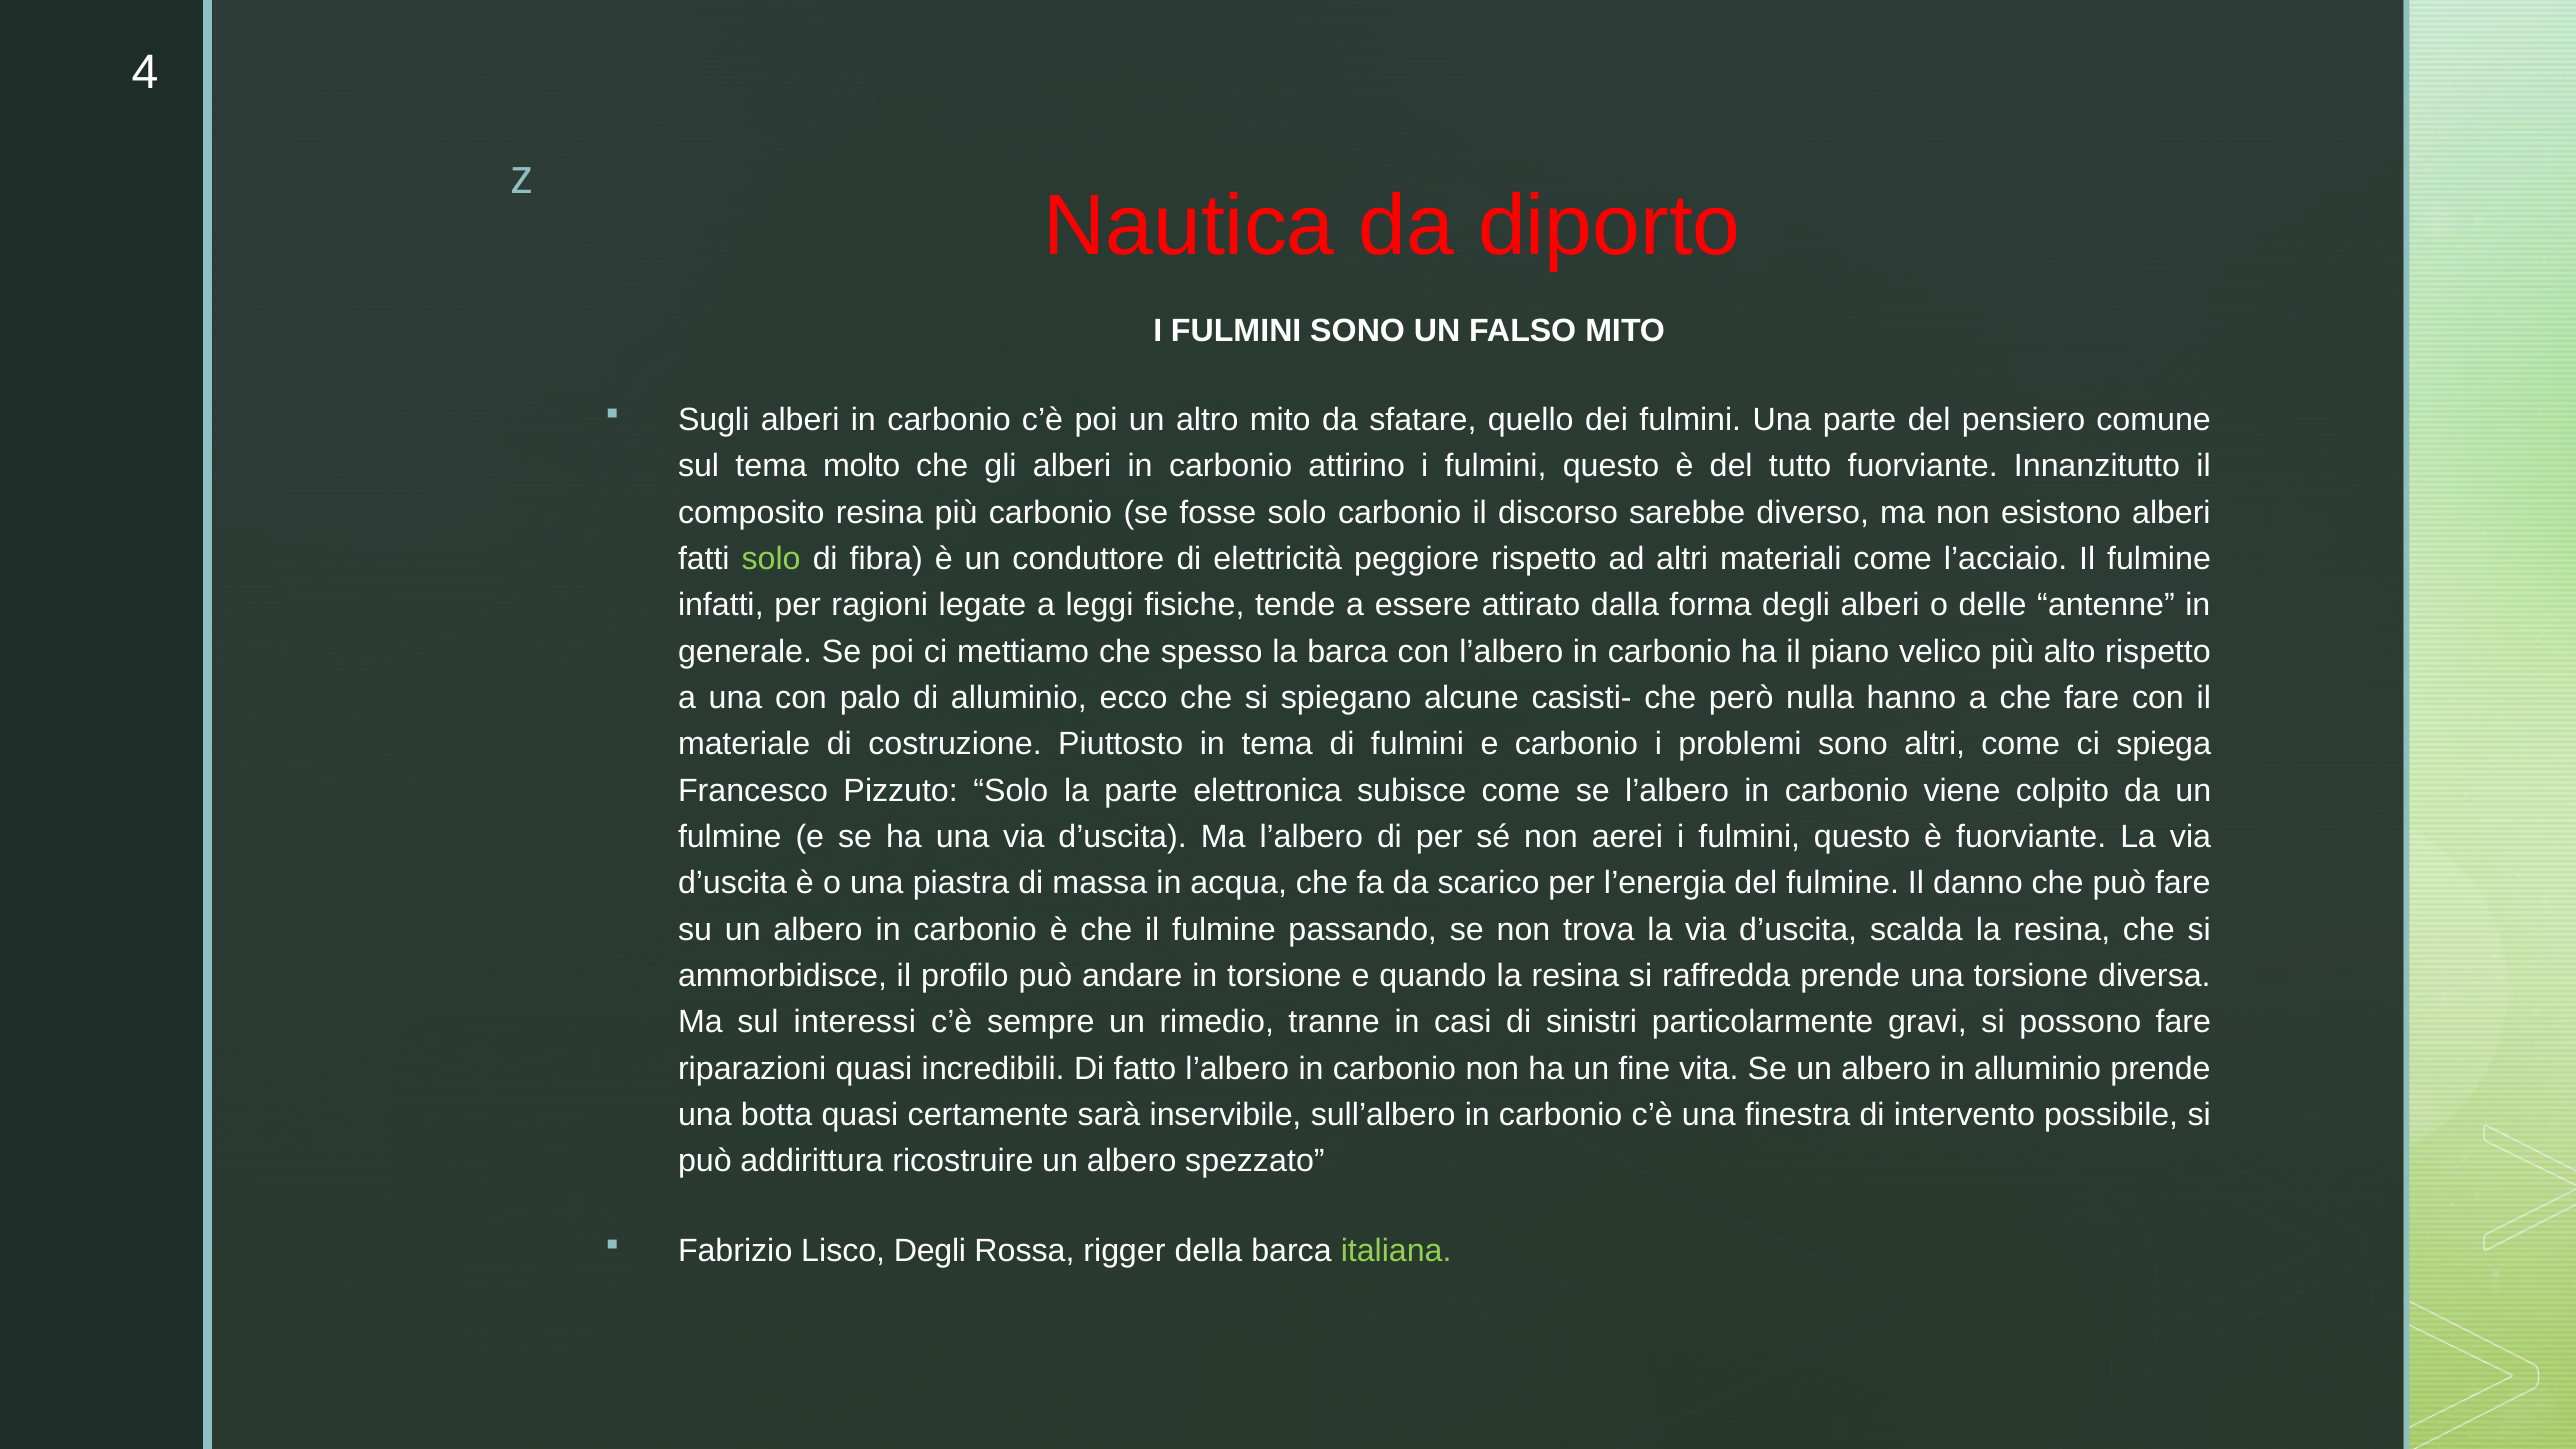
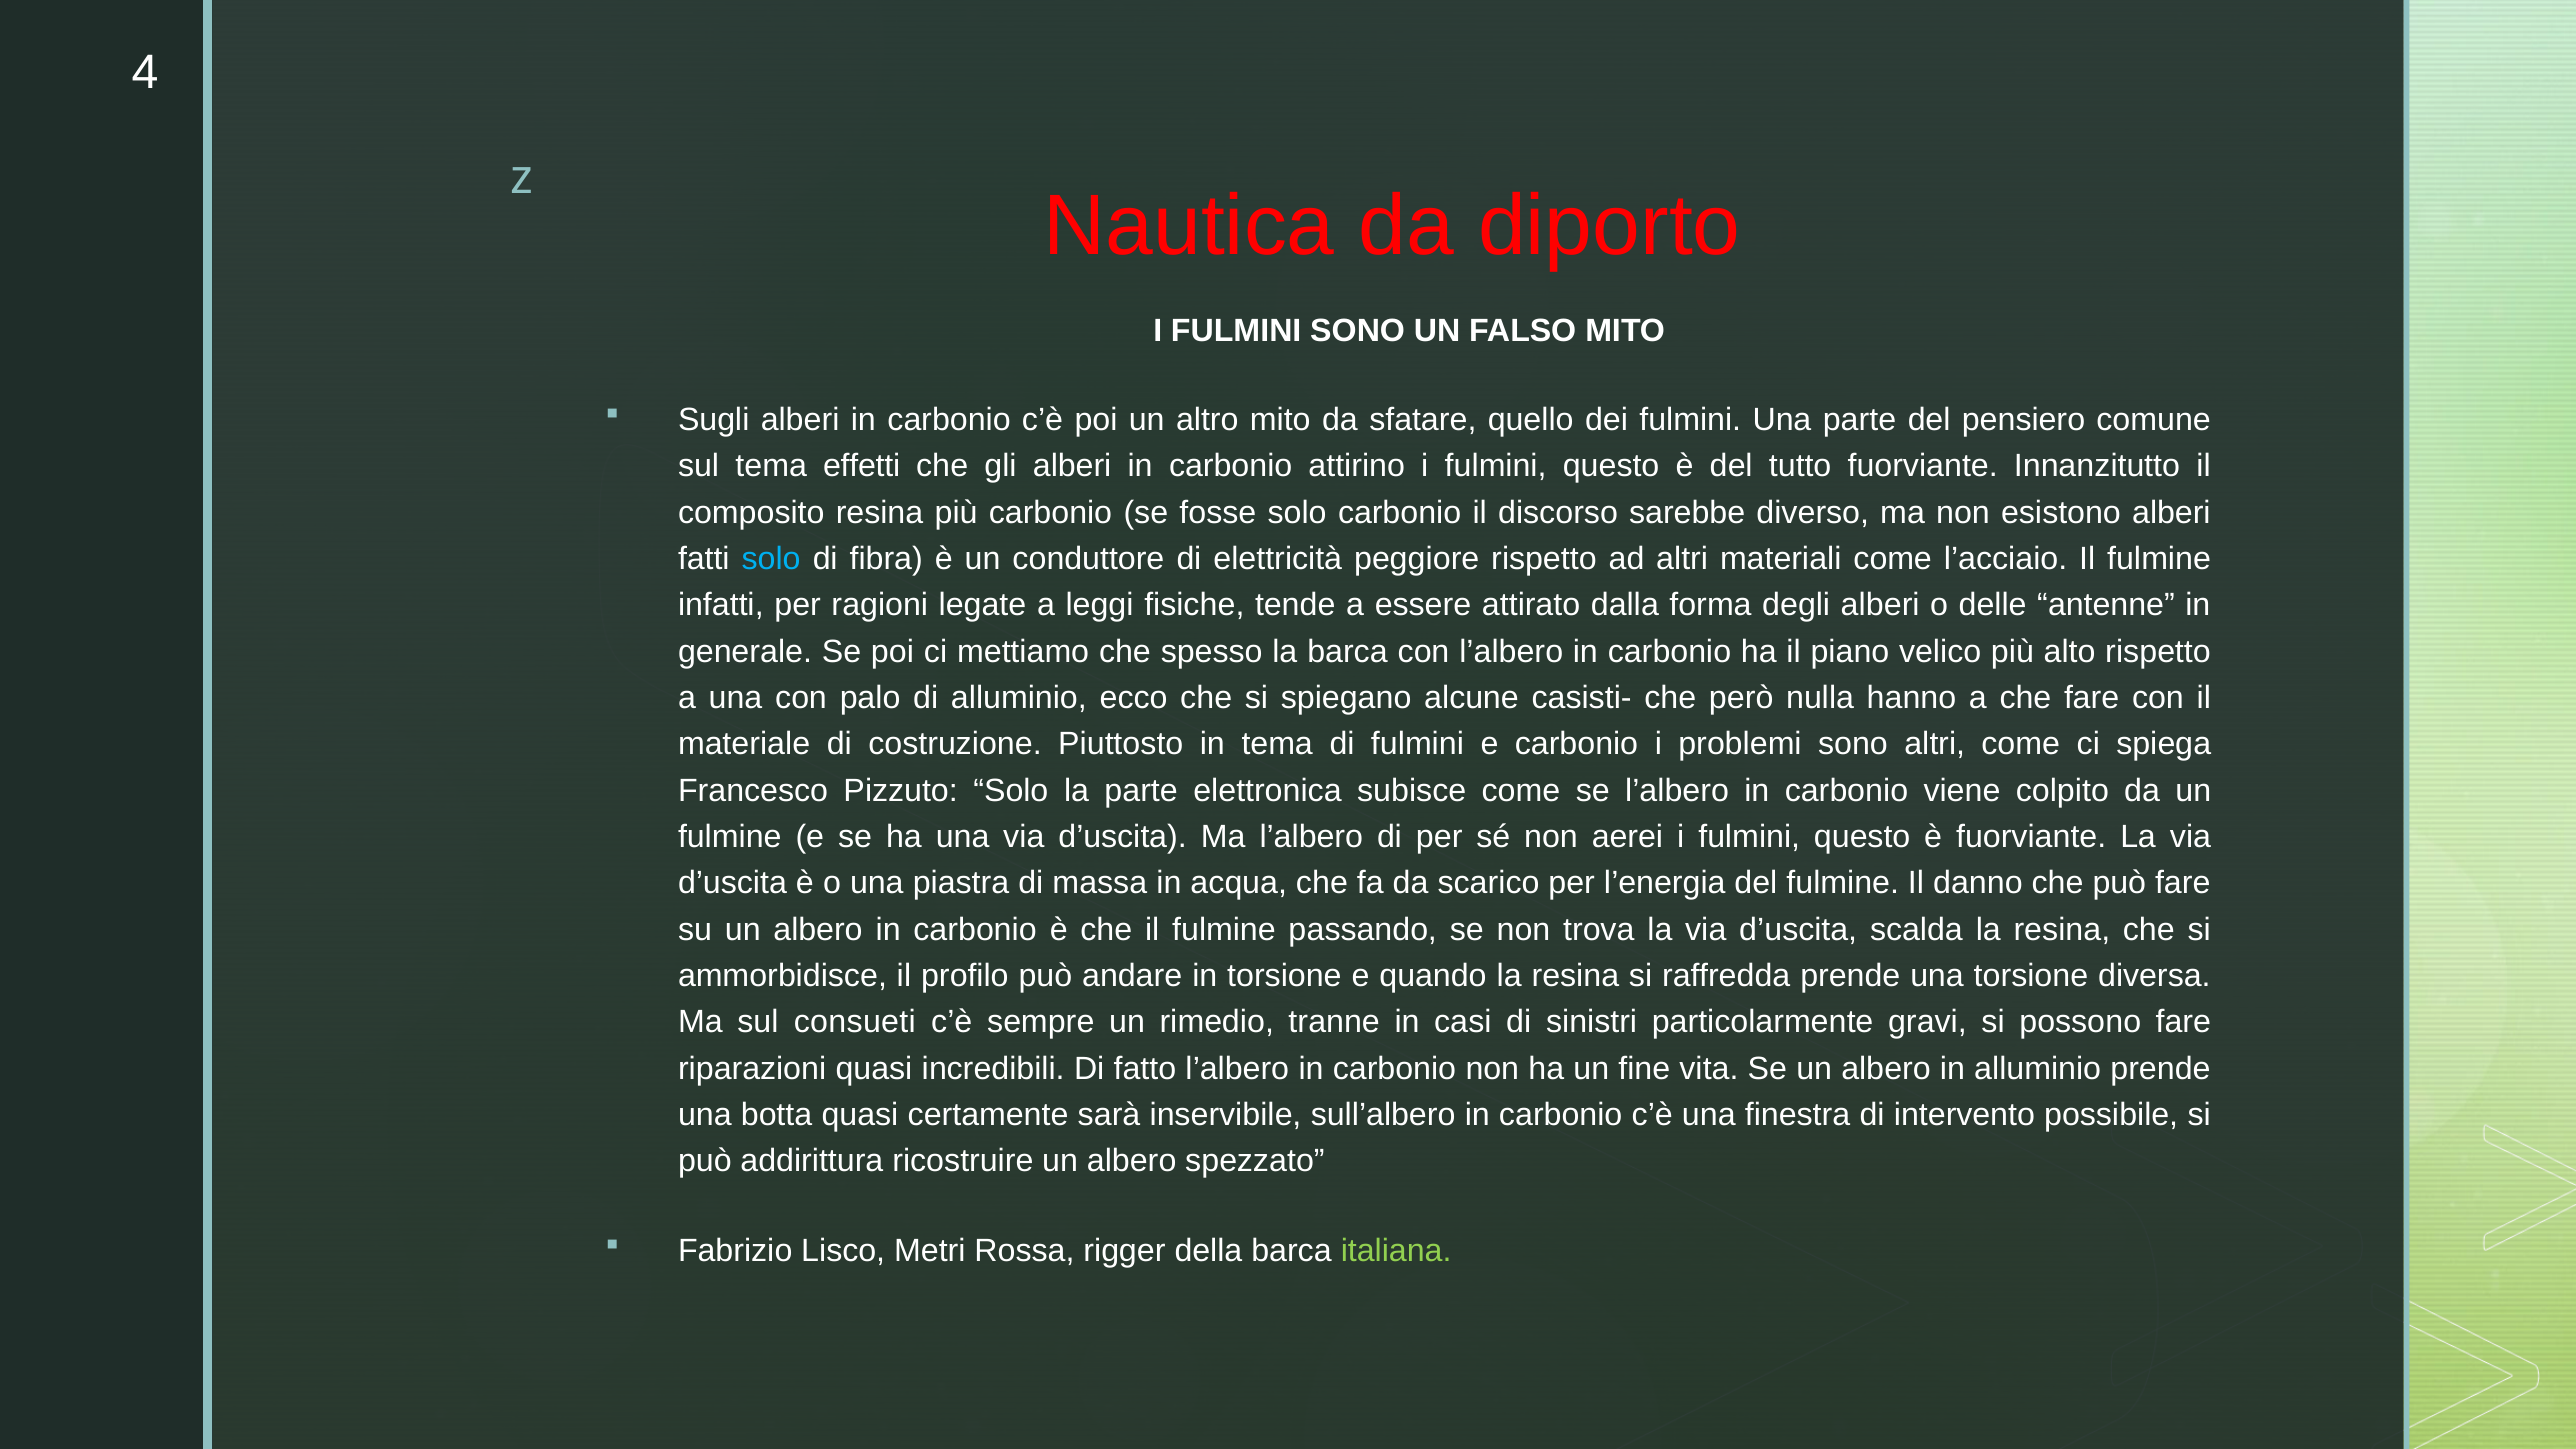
molto: molto -> effetti (862, 466)
solo colour: light green -> light blue (771, 559)
interessi: interessi -> consueti (855, 1022)
Lisco Degli: Degli -> Metri (930, 1250)
